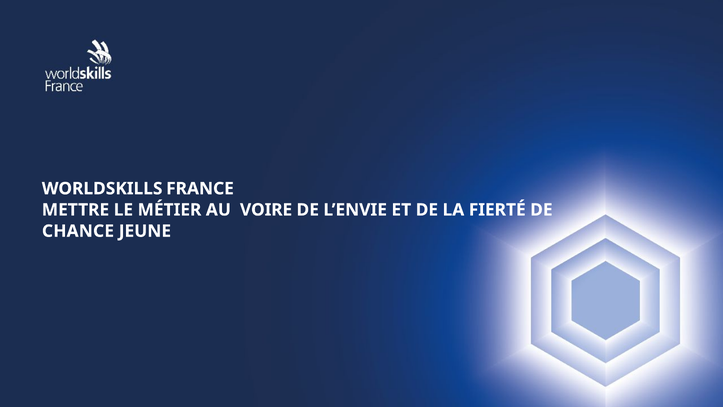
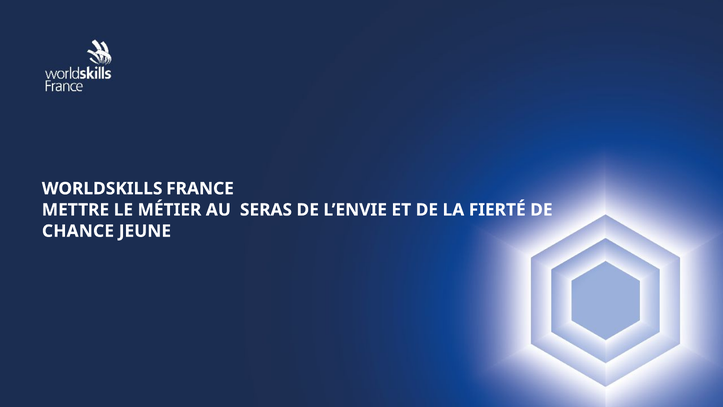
VOIRE: VOIRE -> SERAS (266, 210)
